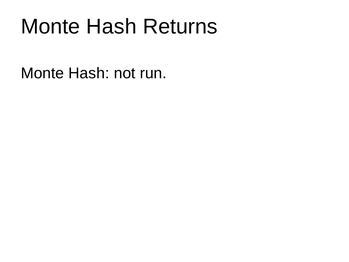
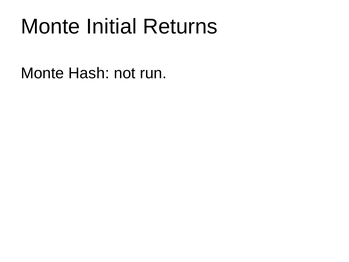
Hash: Hash -> Initial (111, 26)
